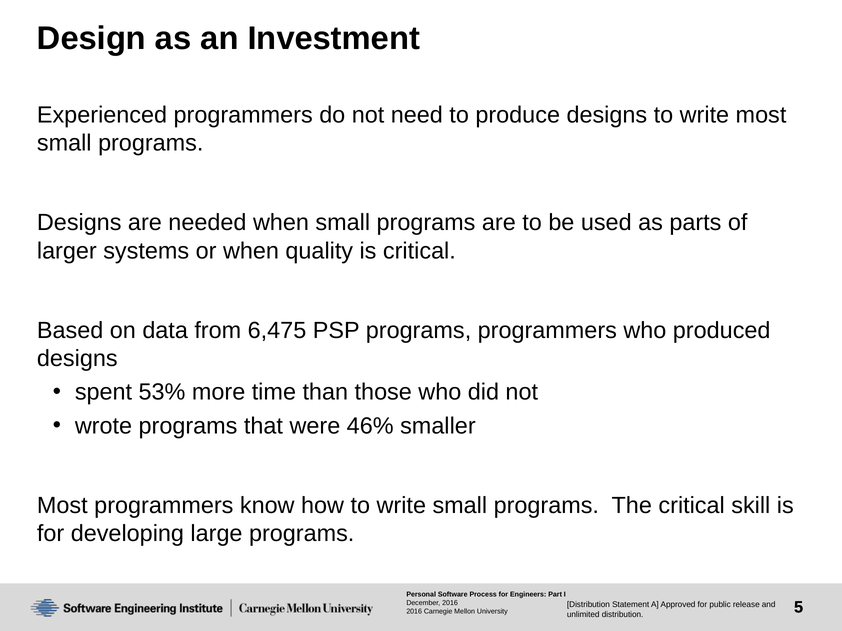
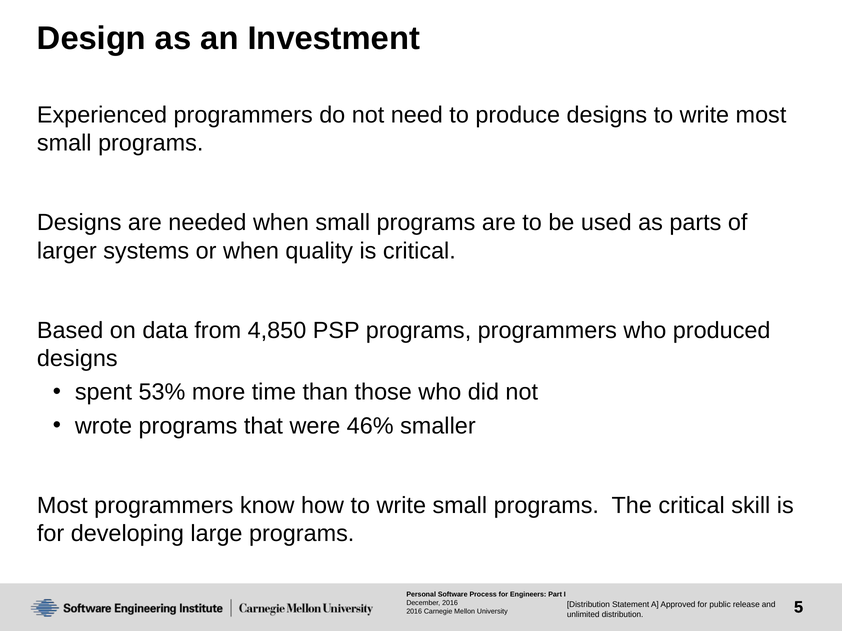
6,475: 6,475 -> 4,850 (277, 331)
